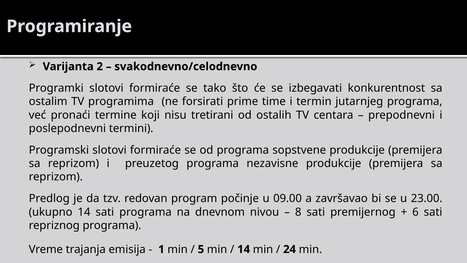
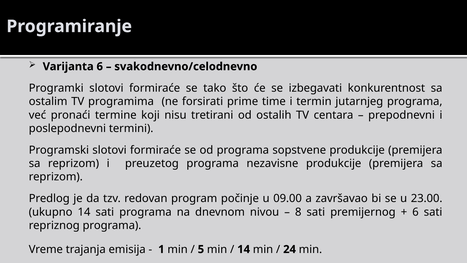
Varijanta 2: 2 -> 6 (100, 66)
